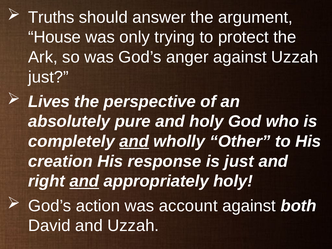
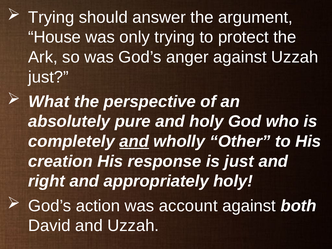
Truths: Truths -> Trying (51, 17)
Lives: Lives -> What (49, 102)
and underline: present -> none (84, 181)
